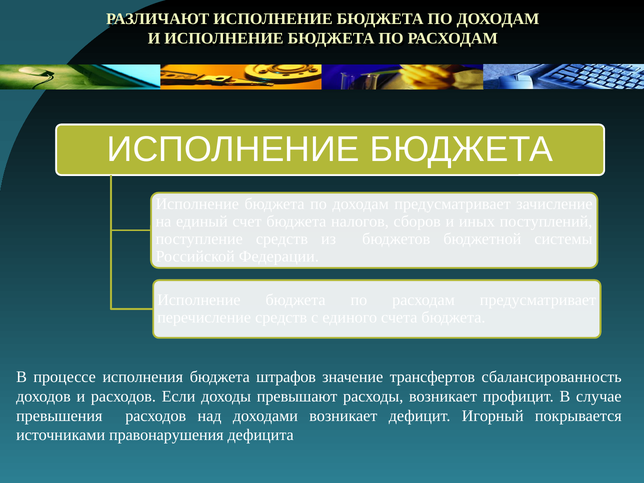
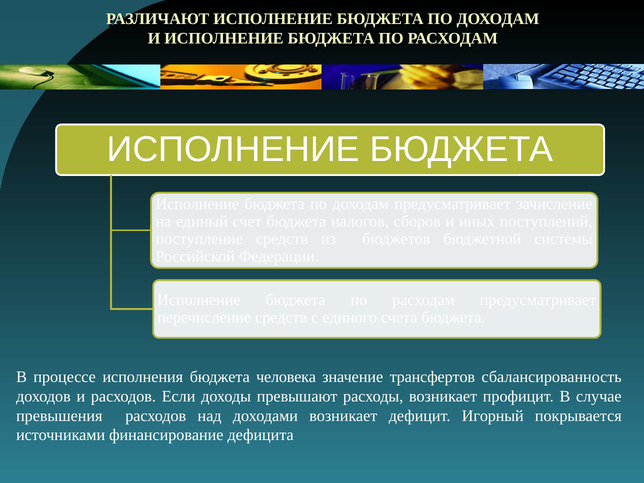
штрафов: штрафов -> человека (286, 377)
правонарушения: правонарушения -> финансирование (166, 435)
